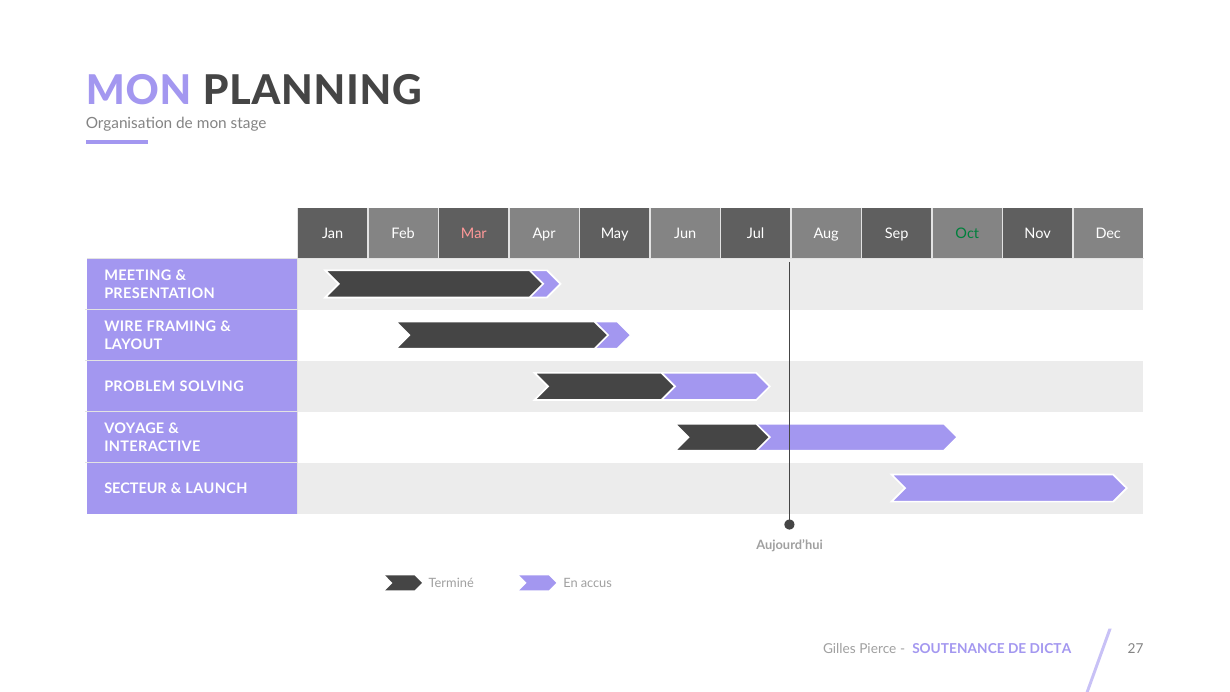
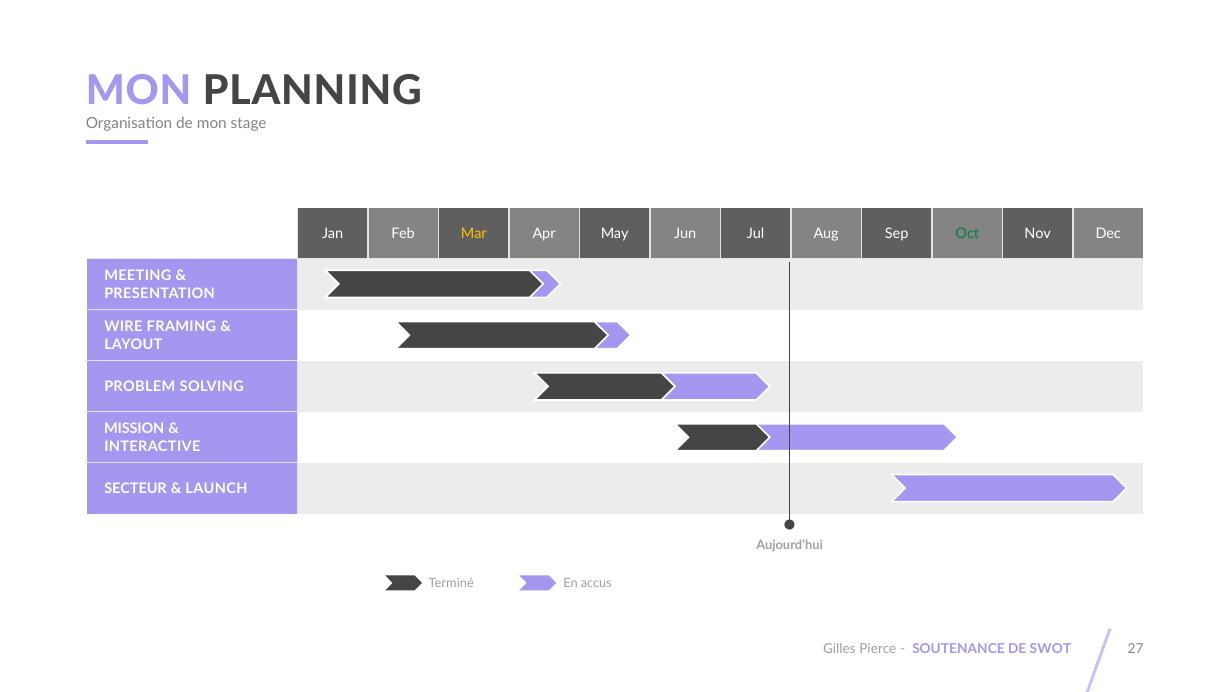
Mar colour: pink -> yellow (474, 234)
VOYAGE: VOYAGE -> MISSION (134, 429)
DICTA: DICTA -> SWOT (1050, 649)
